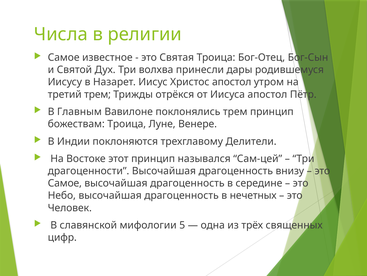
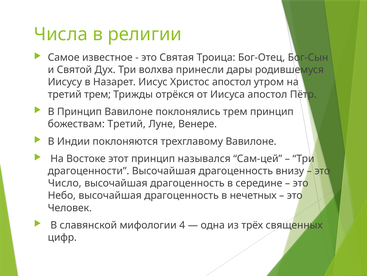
В Главным: Главным -> Принцип (79, 111)
божествам Троица: Троица -> Третий (127, 124)
трехглавому Делители: Делители -> Вавилоне (251, 141)
Самое: Самое -> Число (65, 183)
5: 5 -> 4 (182, 225)
